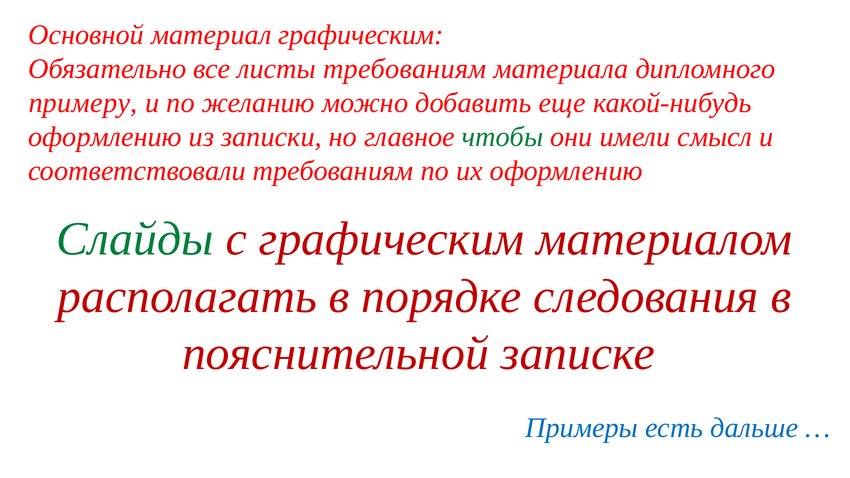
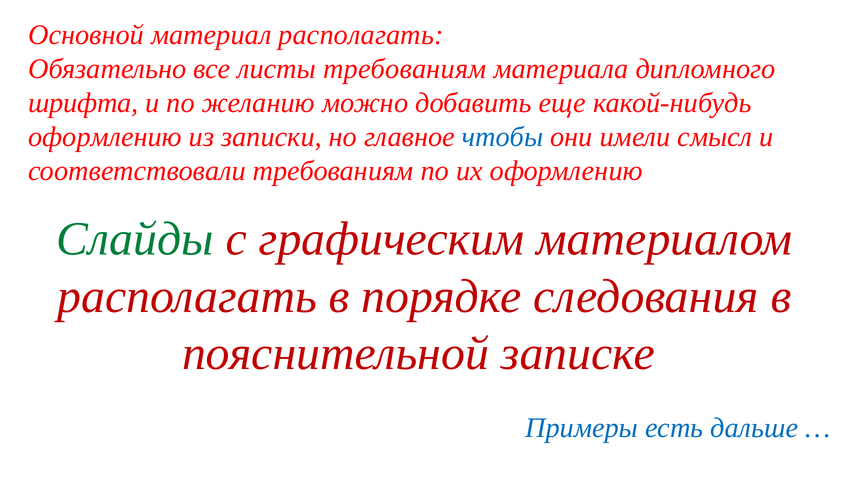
материал графическим: графическим -> располагать (361, 35)
примеру: примеру -> шрифта (83, 103)
чтобы colour: green -> blue (503, 137)
